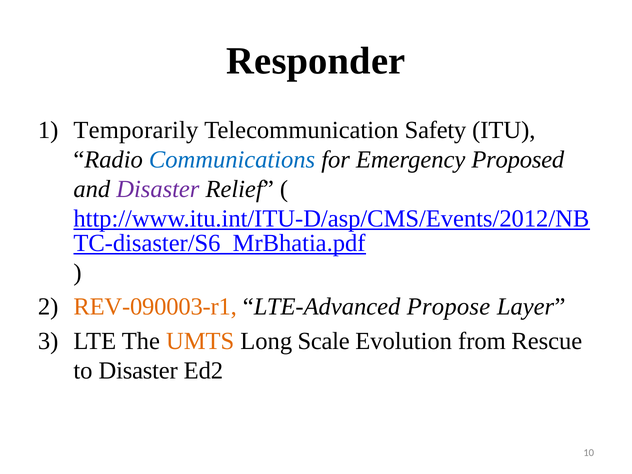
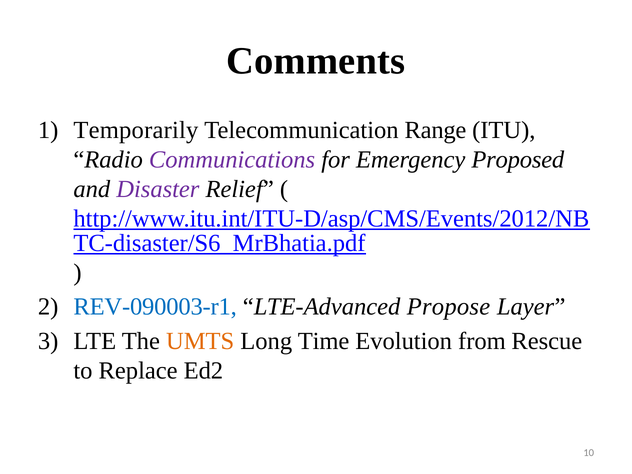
Responder: Responder -> Comments (316, 61)
Safety: Safety -> Range (435, 130)
Communications colour: blue -> purple (232, 160)
REV-090003-r1 colour: orange -> blue (155, 307)
Scale: Scale -> Time (324, 341)
to Disaster: Disaster -> Replace (138, 371)
